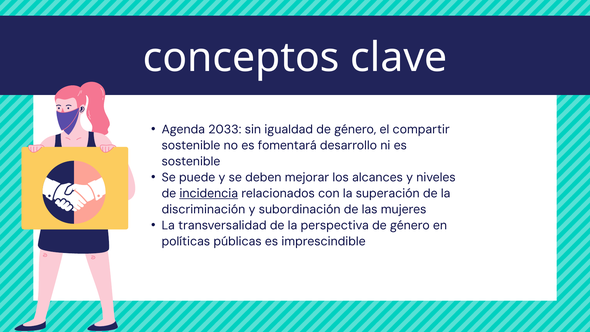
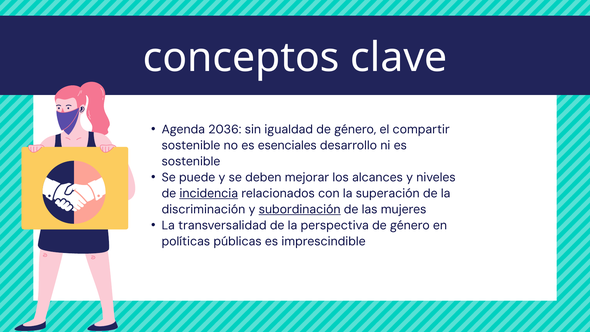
2033: 2033 -> 2036 (225, 129)
fomentará: fomentará -> esenciales (287, 145)
subordinación underline: none -> present (300, 209)
